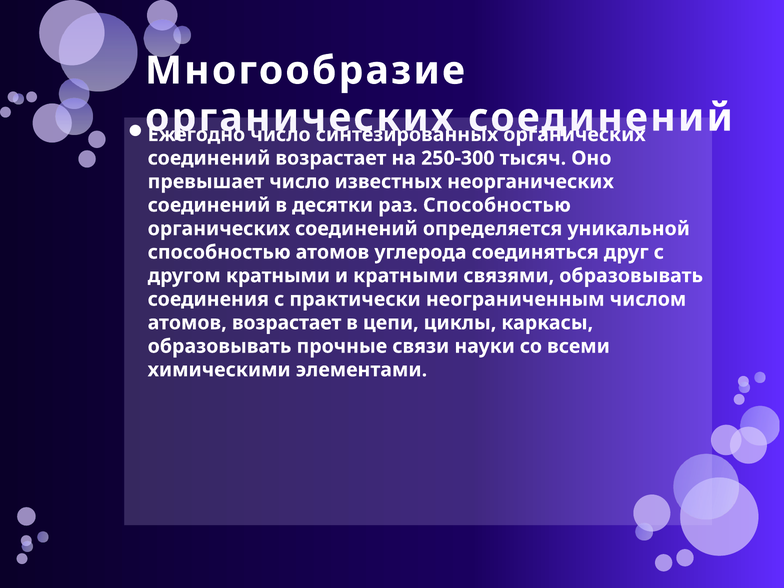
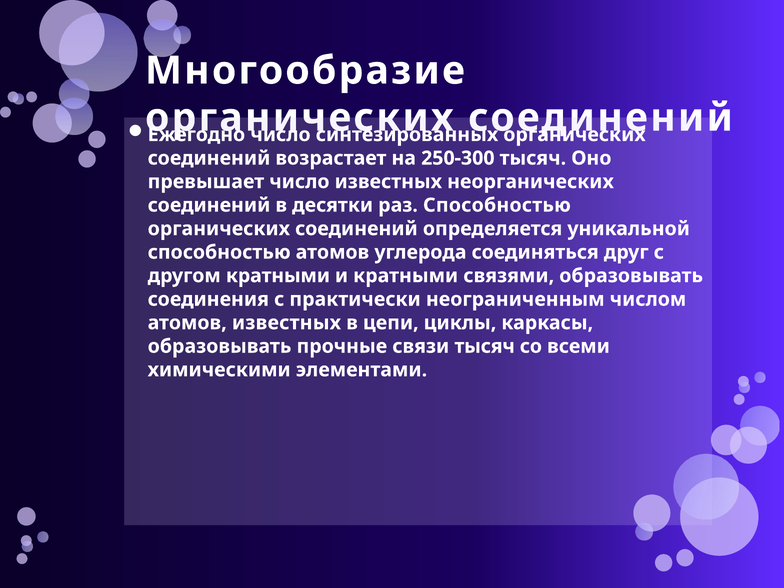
атомов возрастает: возрастает -> известных (286, 323)
связи науки: науки -> тысяч (485, 346)
